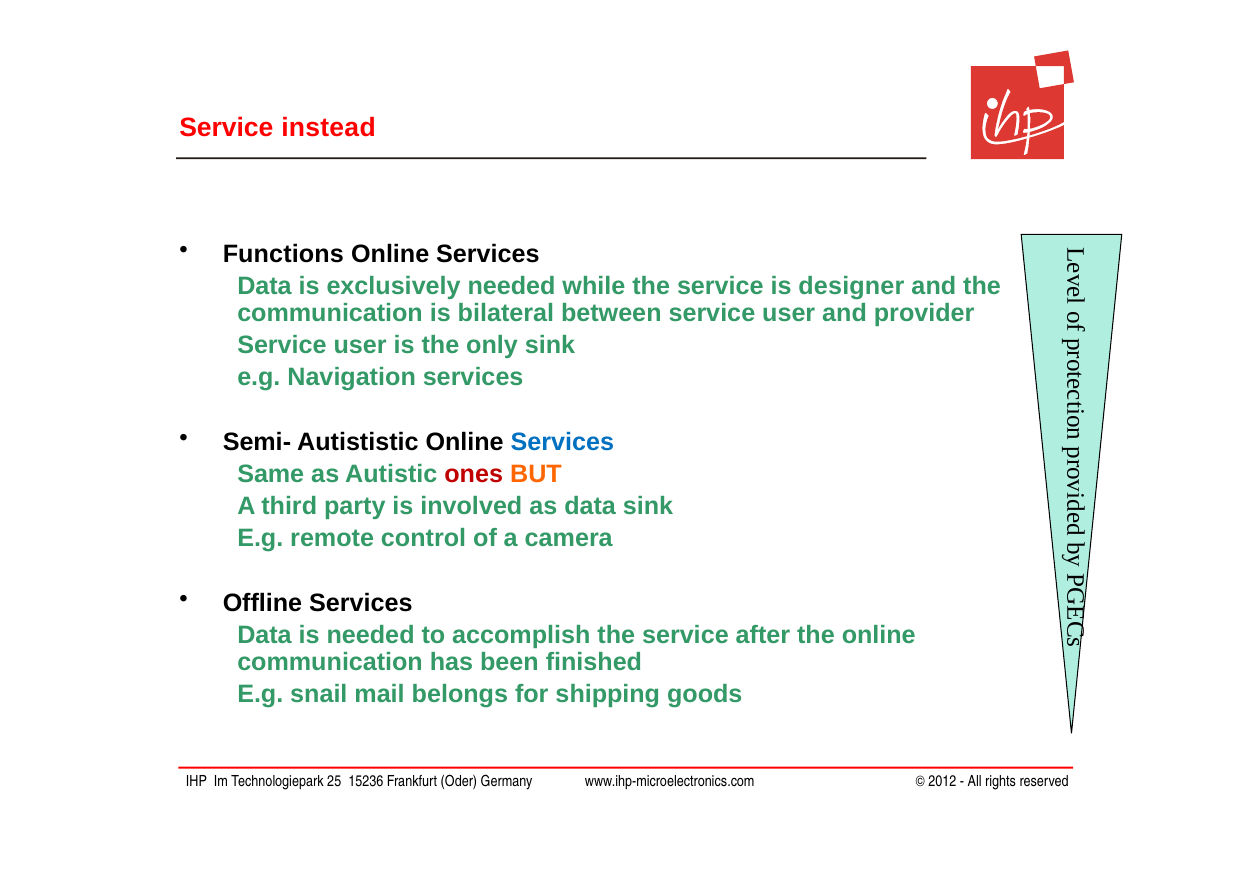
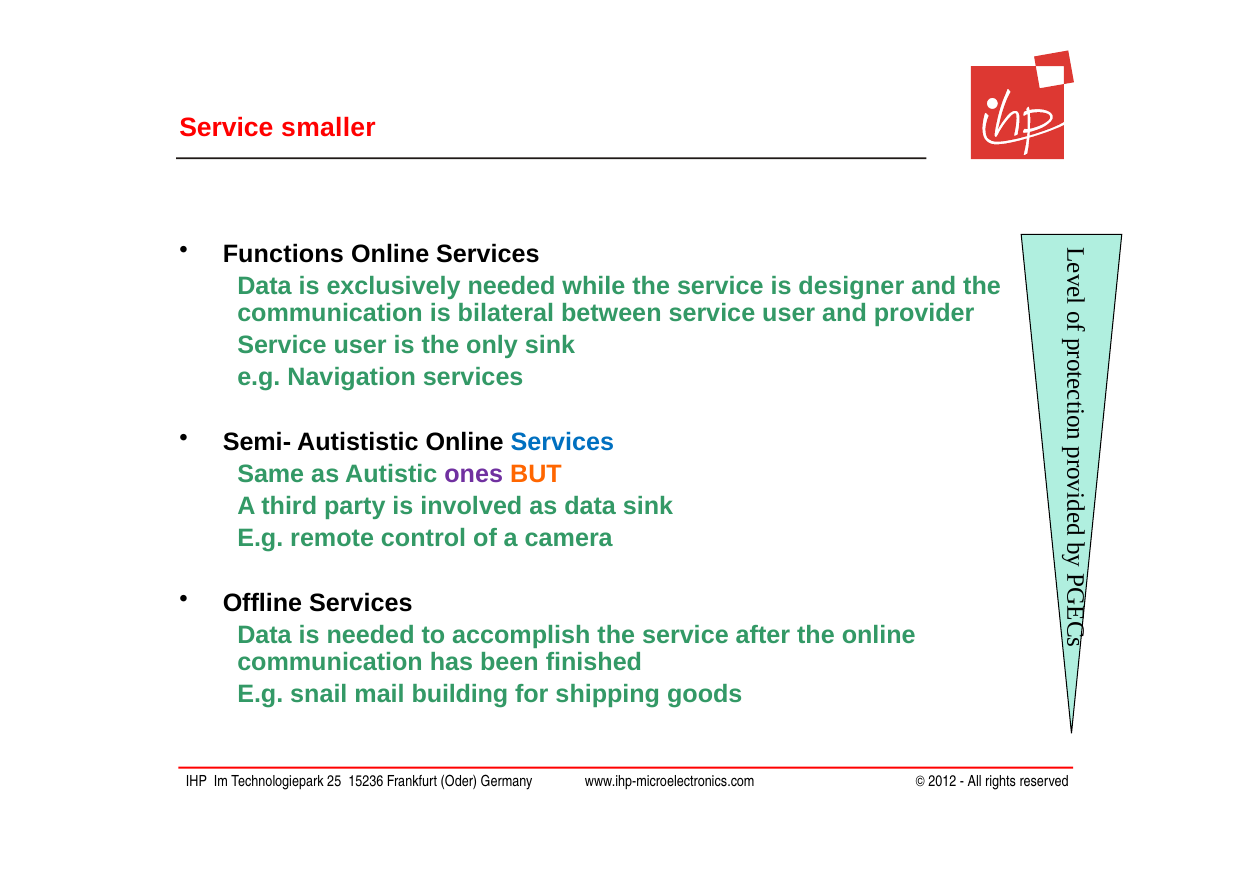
instead: instead -> smaller (328, 128)
ones colour: red -> purple (474, 474)
belongs: belongs -> building (460, 695)
